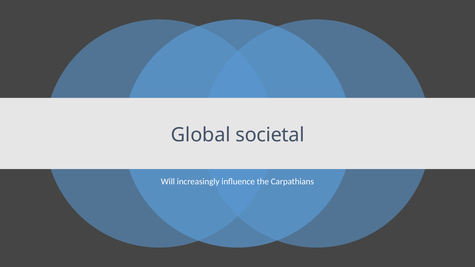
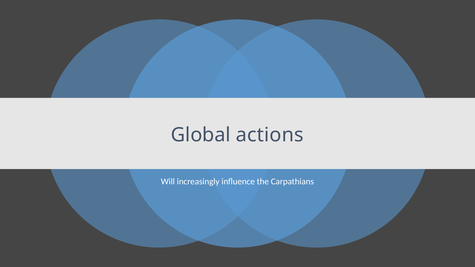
societal: societal -> actions (270, 135)
